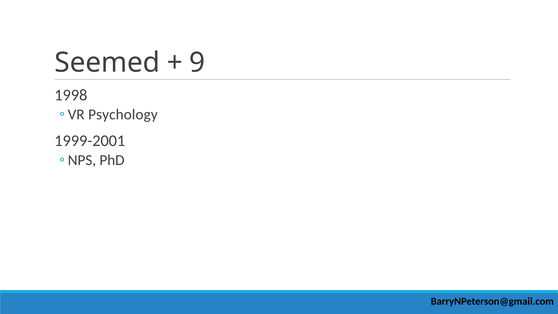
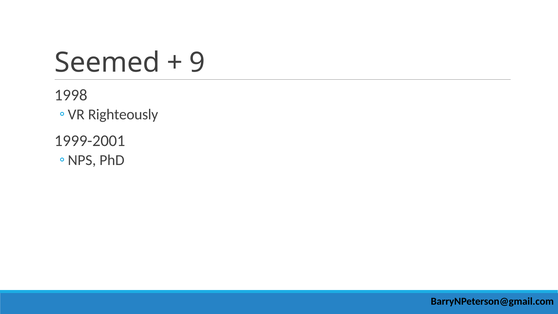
Psychology: Psychology -> Righteously (123, 115)
